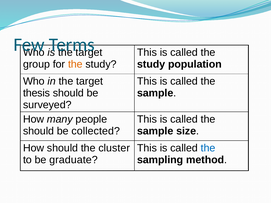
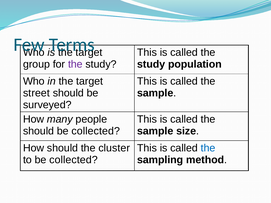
the colour: orange -> purple (75, 64)
thesis: thesis -> street (36, 93)
to be graduate: graduate -> collected (74, 160)
